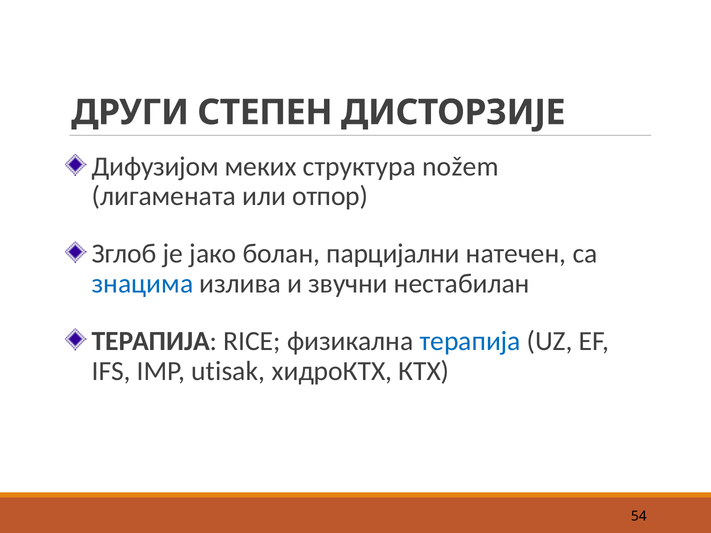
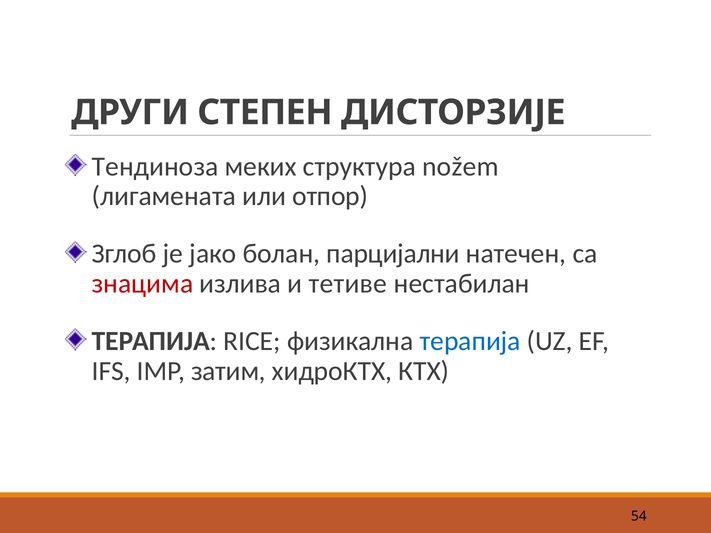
Дифузијом: Дифузијом -> Тендиноза (155, 166)
знацима colour: blue -> red (143, 284)
звучни: звучни -> тетиве (348, 284)
utisak: utisak -> затим (228, 371)
